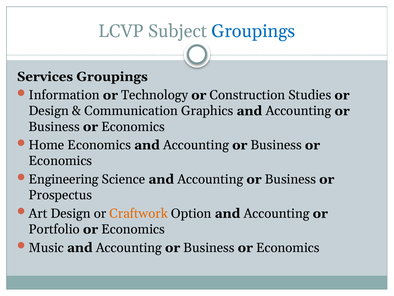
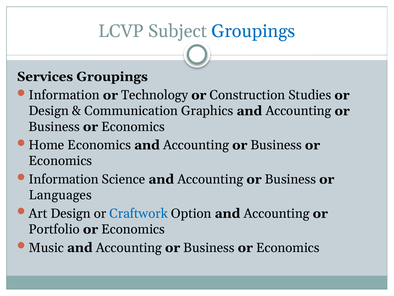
Engineering: Engineering -> Information (64, 179)
Prospectus: Prospectus -> Languages (60, 195)
Craftwork colour: orange -> blue (139, 213)
